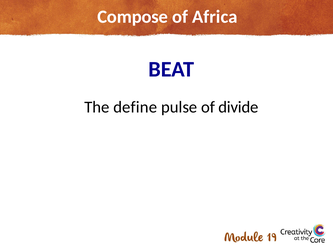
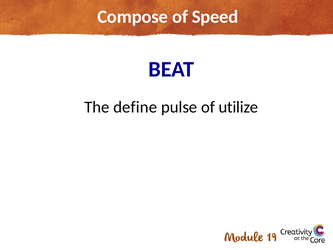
Africa: Africa -> Speed (215, 17)
divide: divide -> utilize (238, 107)
